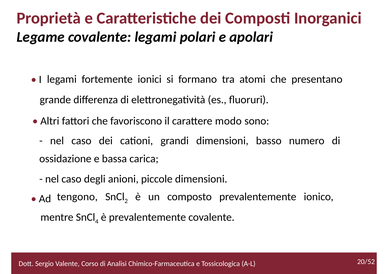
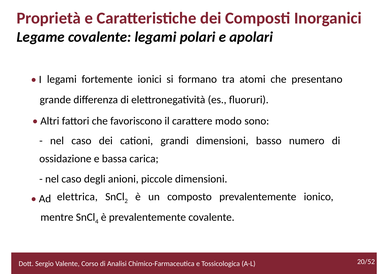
tengono: tengono -> elettrica (77, 197)
